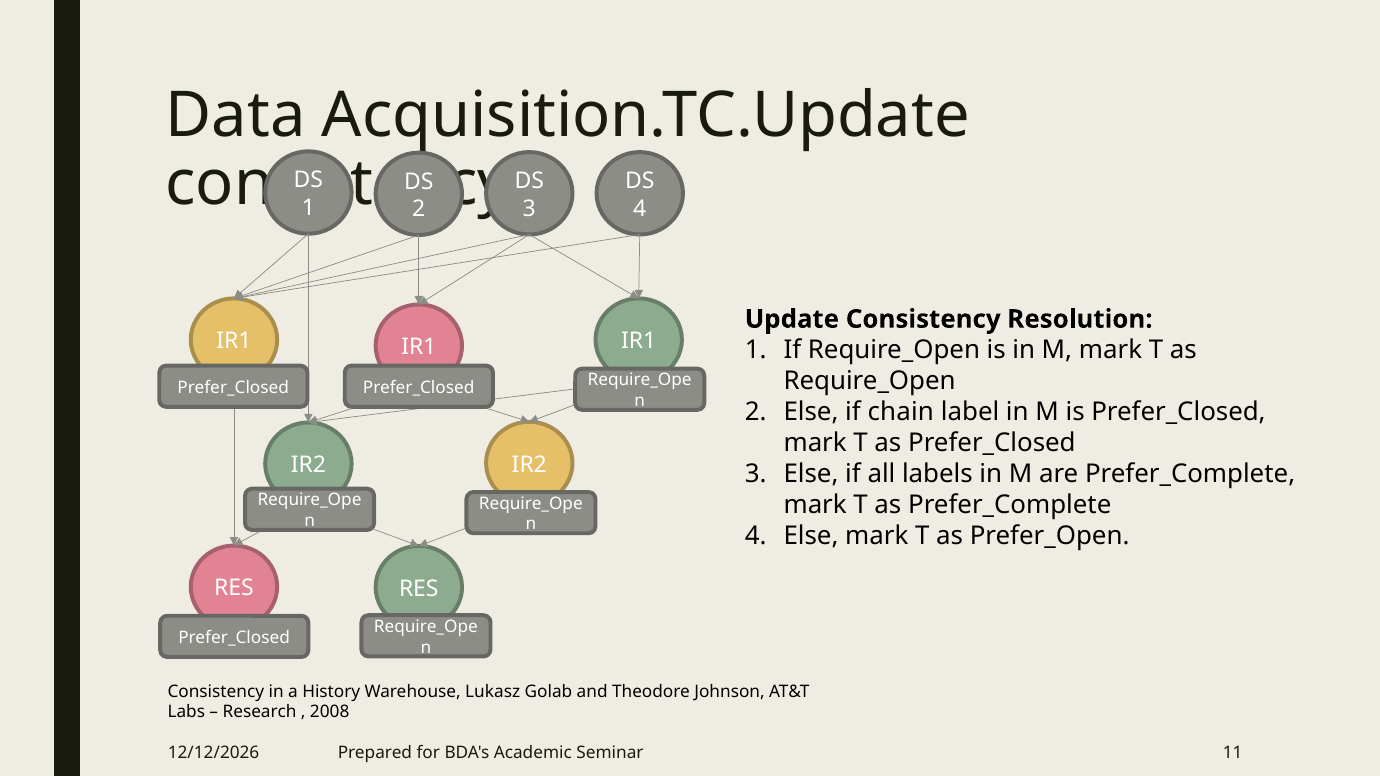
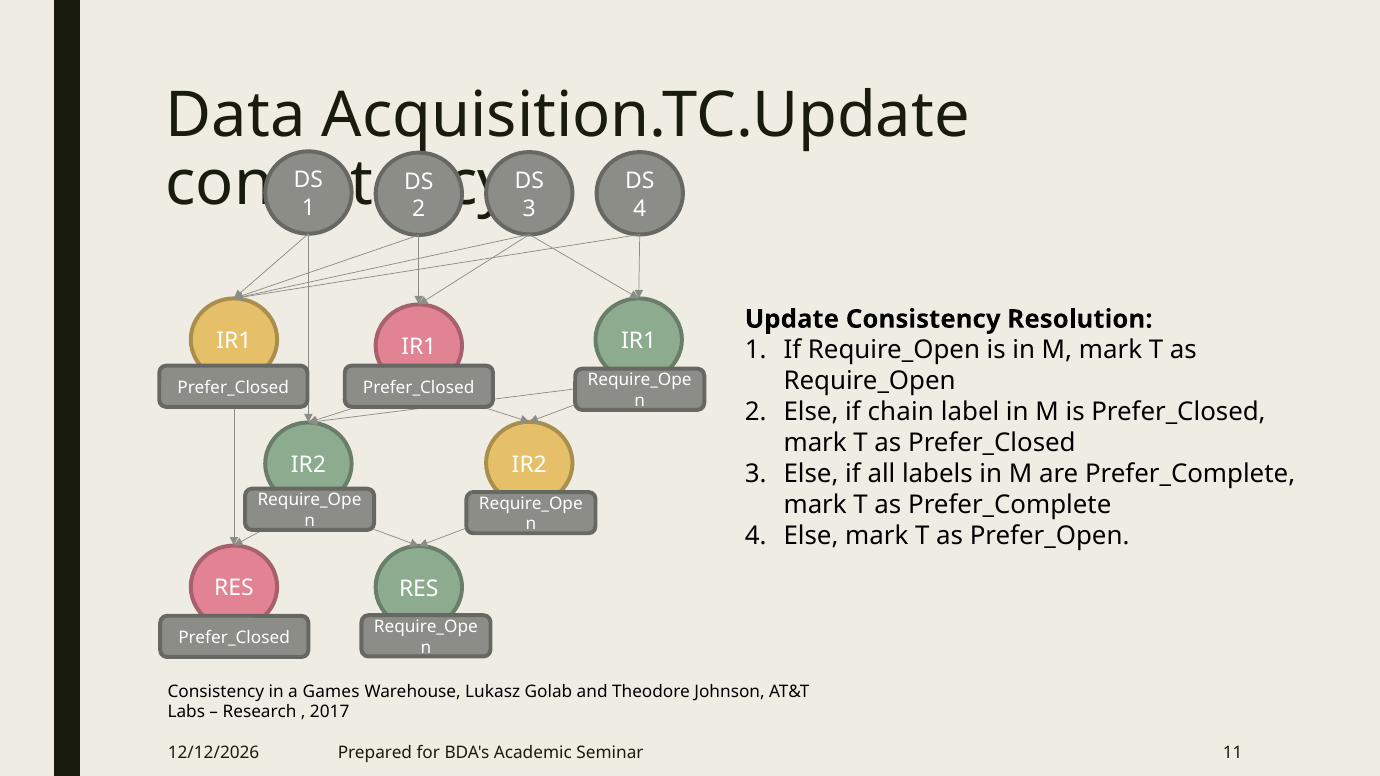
History: History -> Games (331, 692)
2008: 2008 -> 2017 (330, 712)
